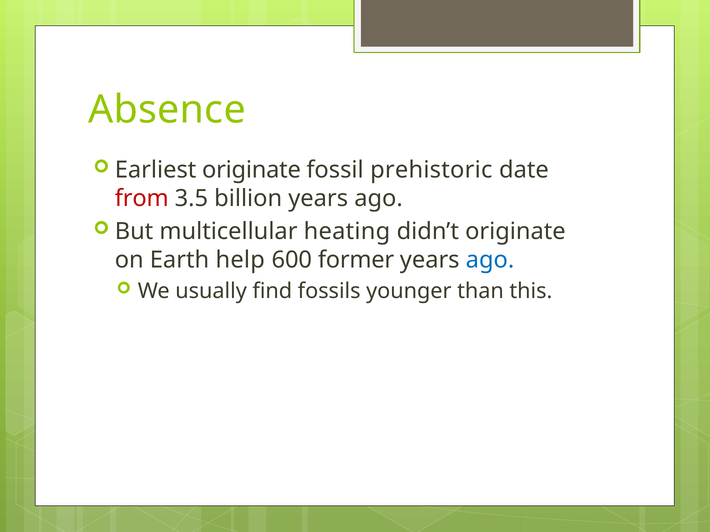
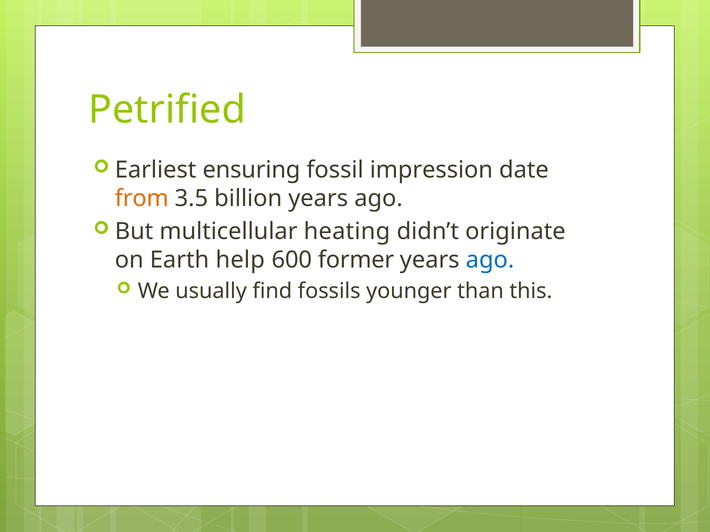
Absence: Absence -> Petrified (167, 110)
Earliest originate: originate -> ensuring (251, 170)
prehistoric: prehistoric -> impression (431, 170)
from colour: red -> orange (142, 199)
